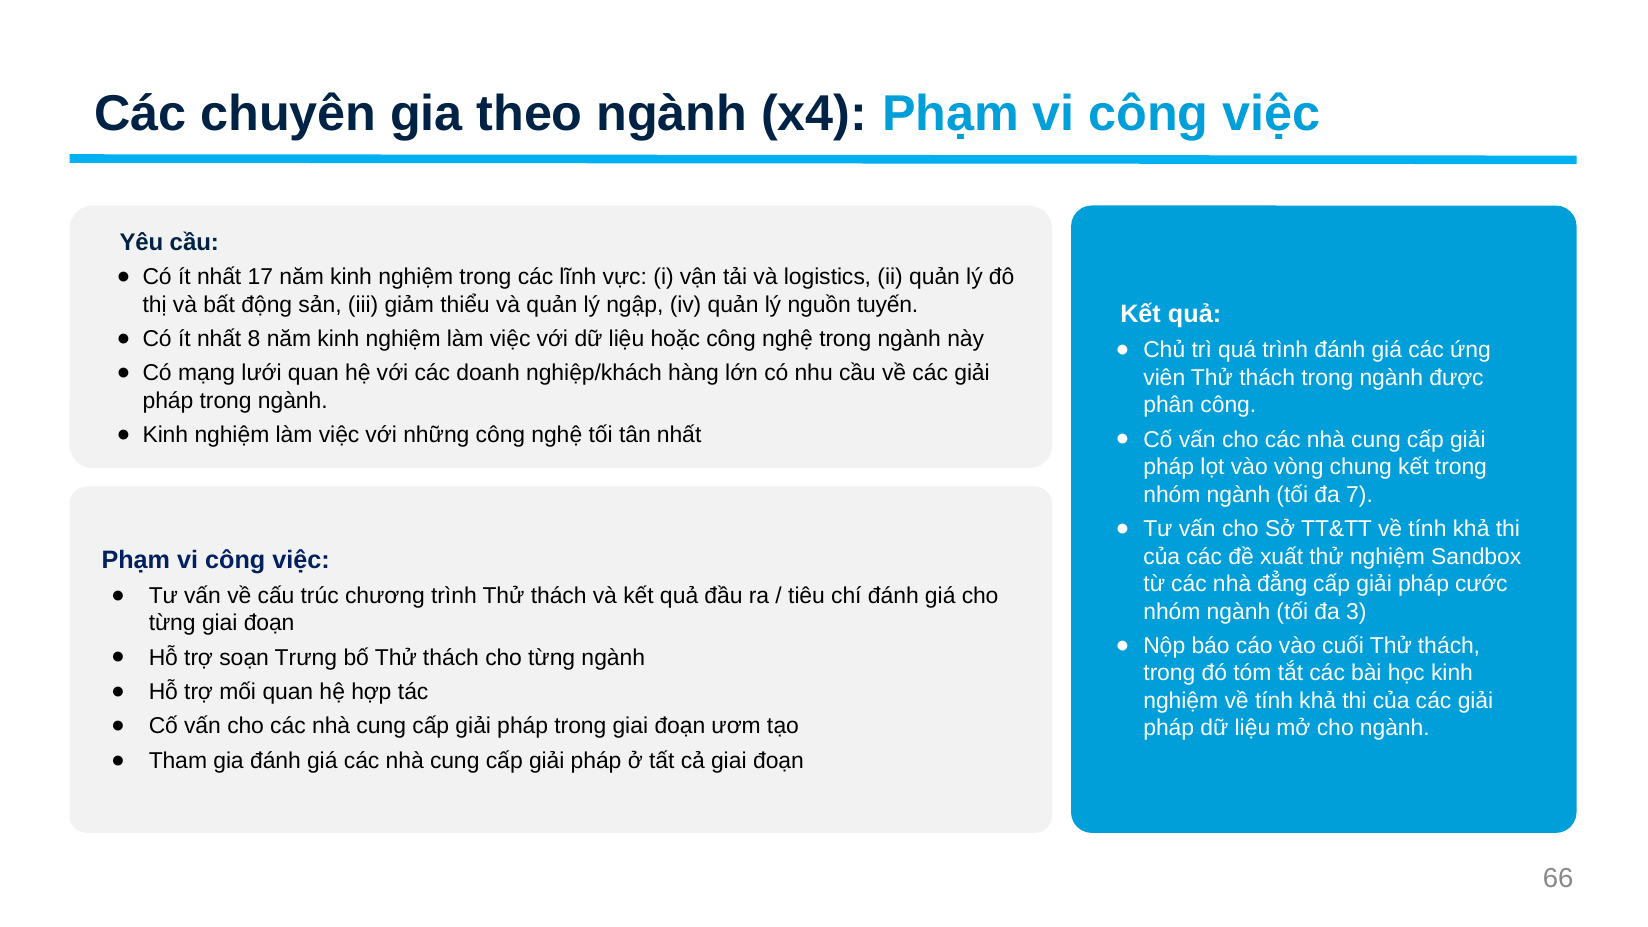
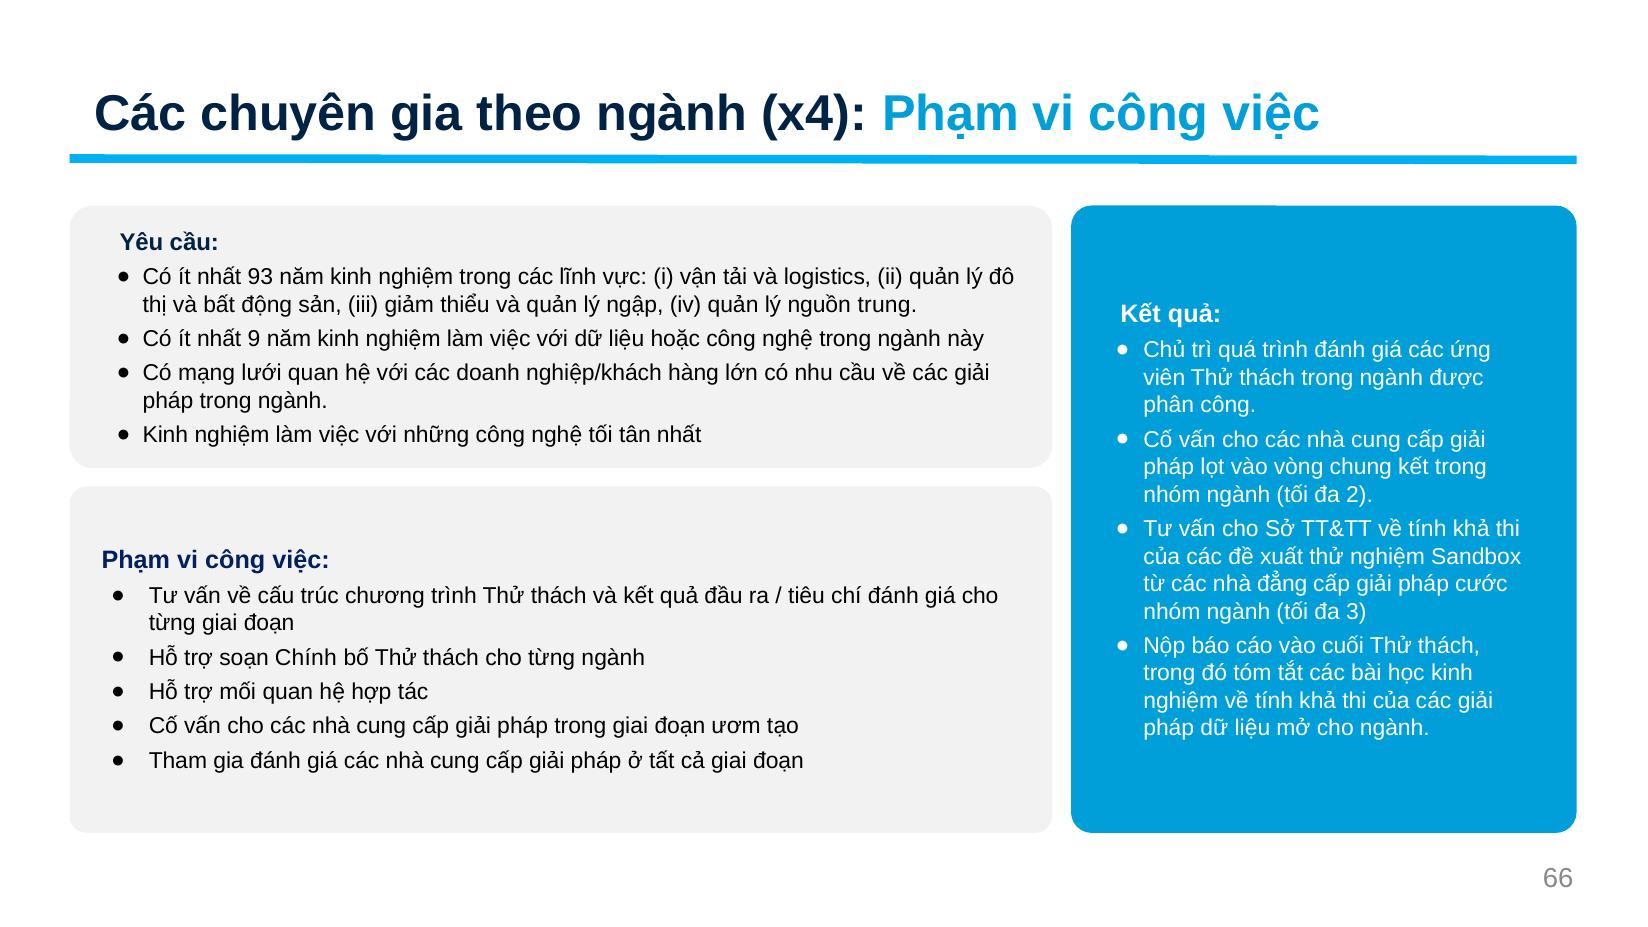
17: 17 -> 93 (260, 277)
tuyến: tuyến -> trung (887, 305)
8: 8 -> 9 (254, 339)
7: 7 -> 2 (1360, 495)
Trưng: Trưng -> Chính (306, 658)
